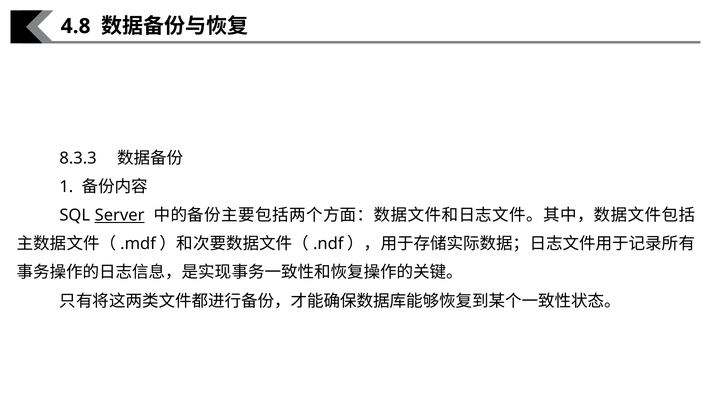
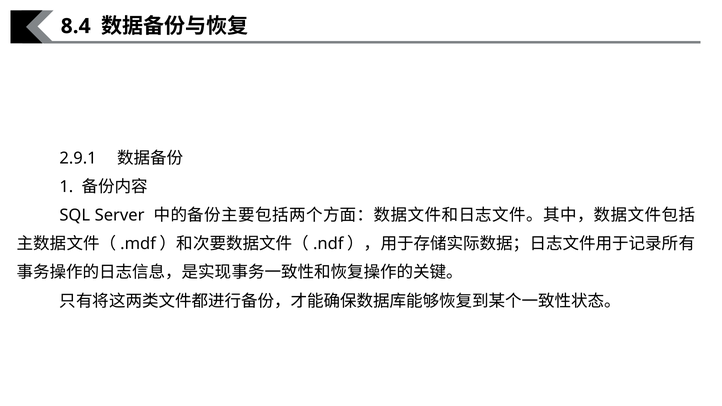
4.8: 4.8 -> 8.4 (76, 26)
8.3.3: 8.3.3 -> 2.9.1 (78, 158)
Server underline: present -> none (120, 215)
